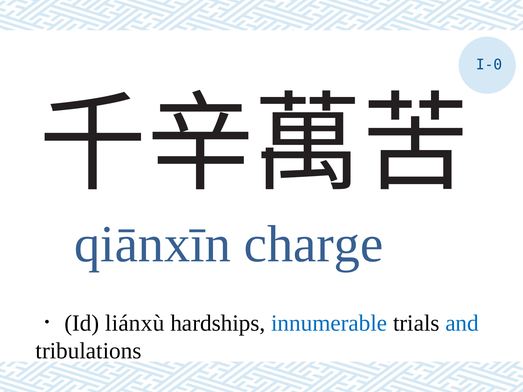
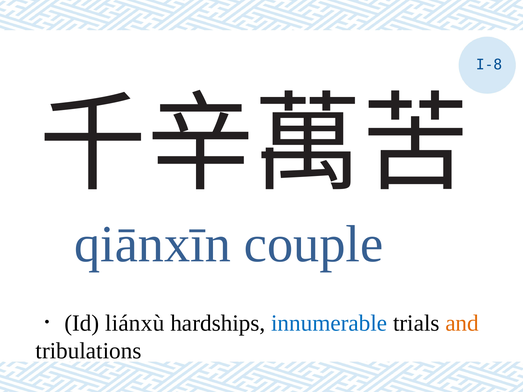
I-0: I-0 -> I-8 (489, 65)
charge: charge -> couple (314, 244)
and colour: blue -> orange (462, 323)
